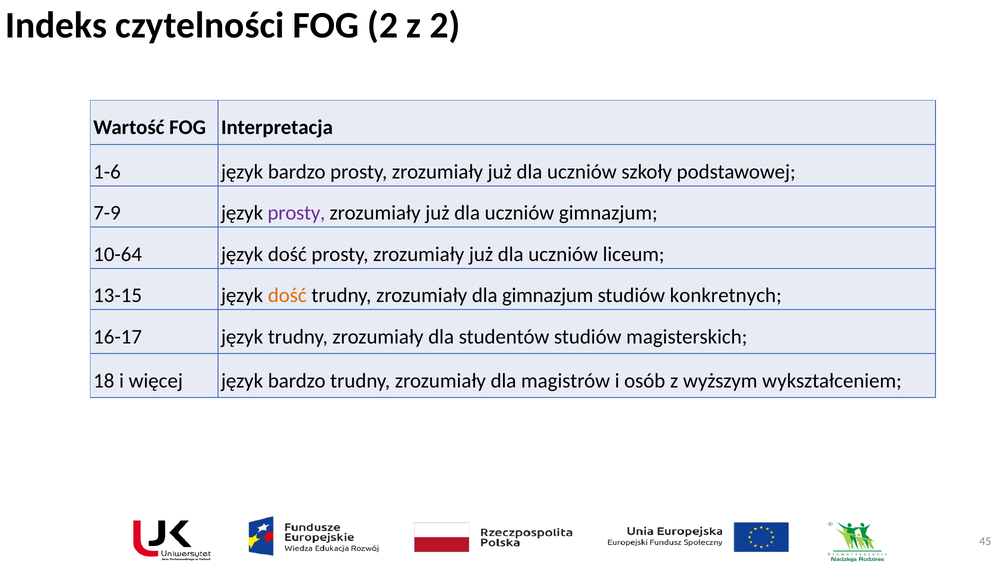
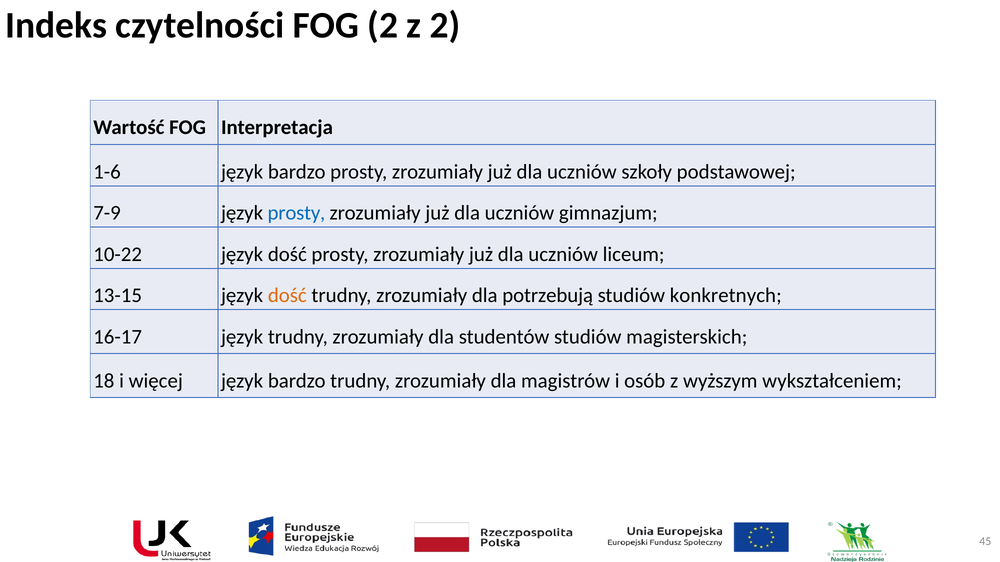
prosty colour: purple -> blue (296, 213)
10-64: 10-64 -> 10-22 (118, 255)
dla gimnazjum: gimnazjum -> potrzebują (548, 296)
